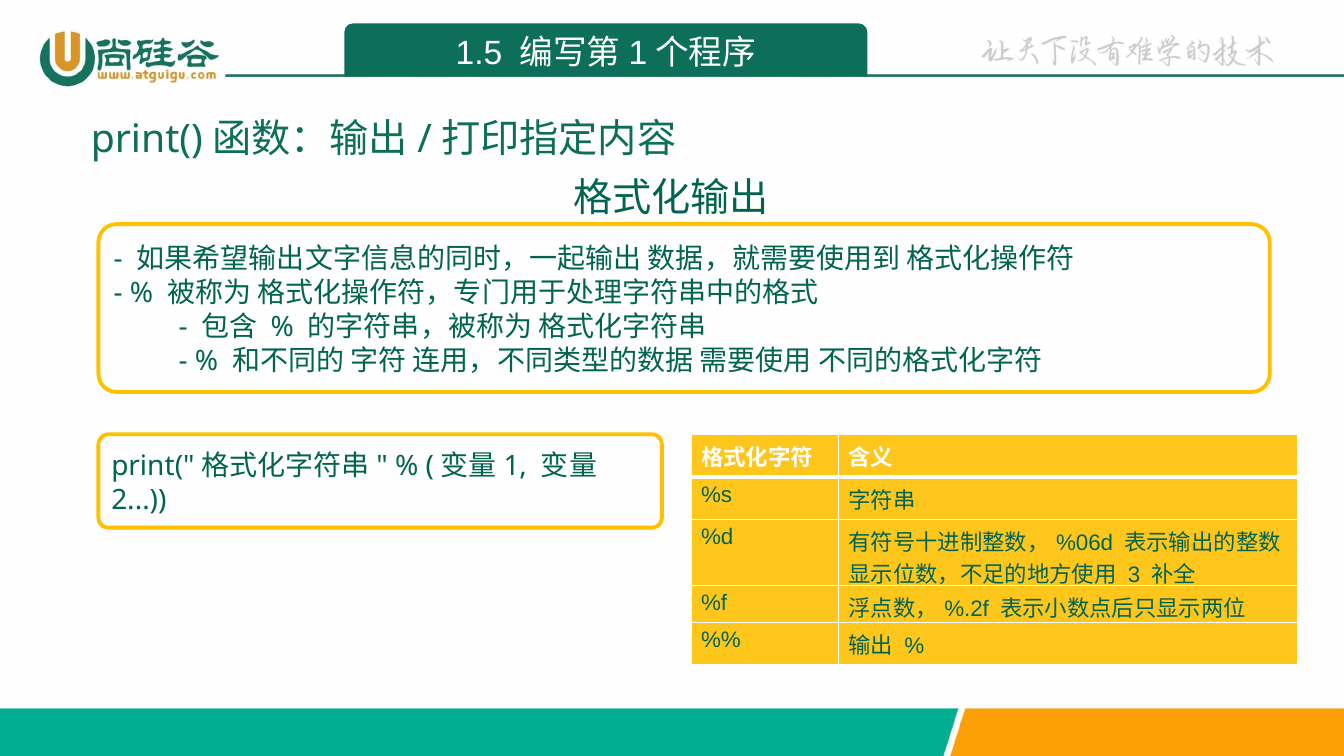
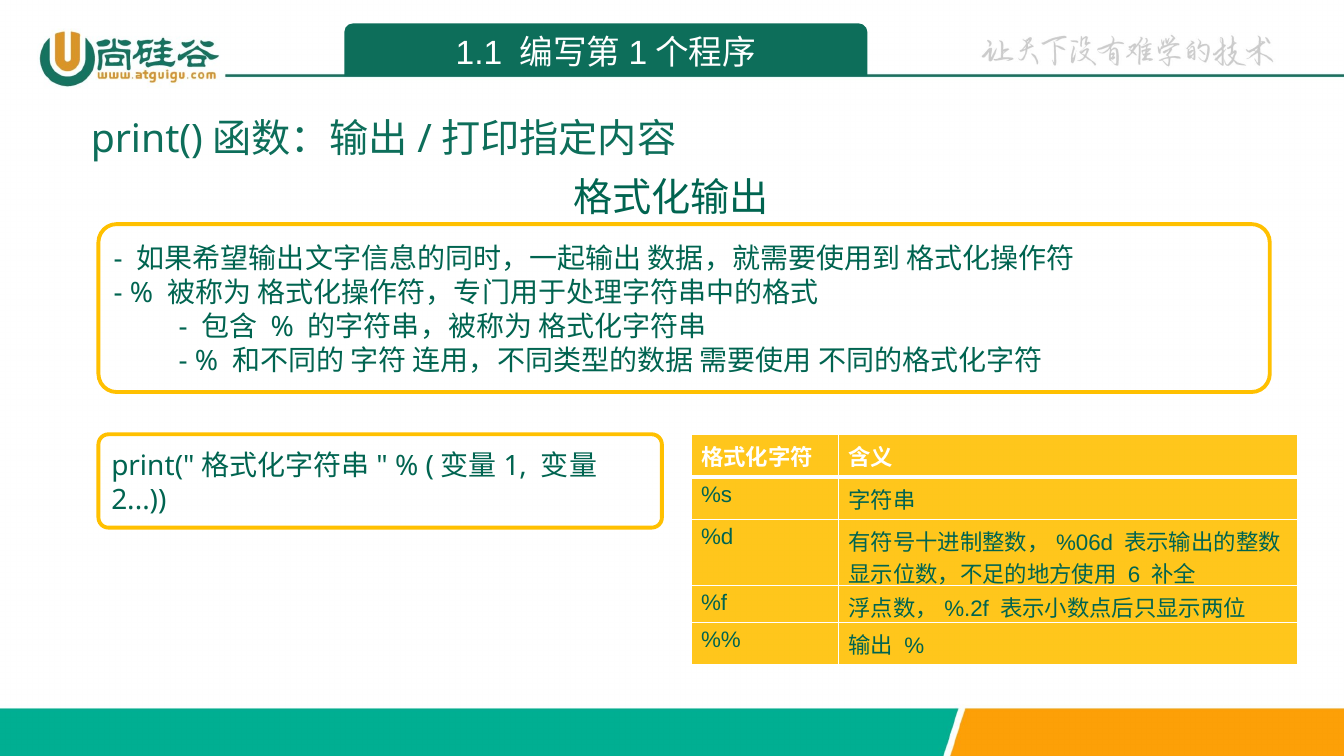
1.5: 1.5 -> 1.1 (479, 53)
3: 3 -> 6 (1134, 575)
